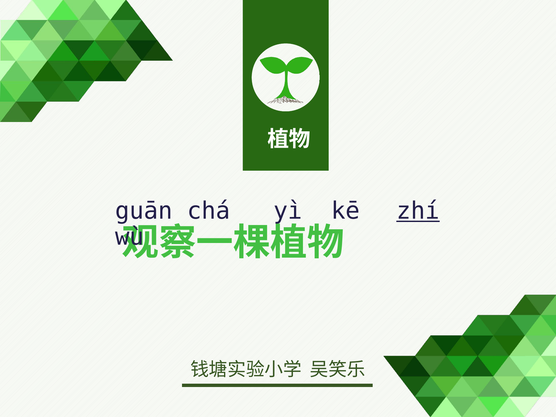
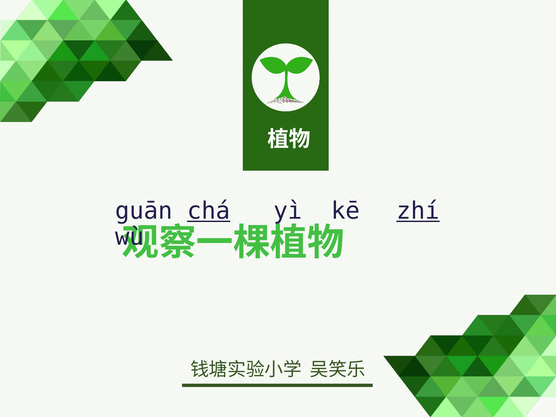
chá underline: none -> present (209, 211)
